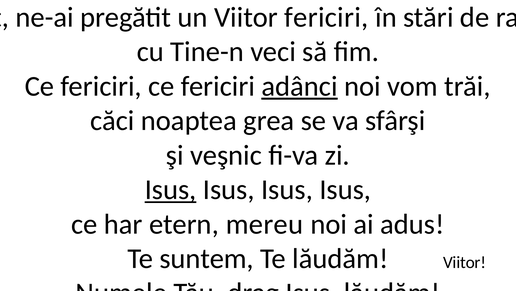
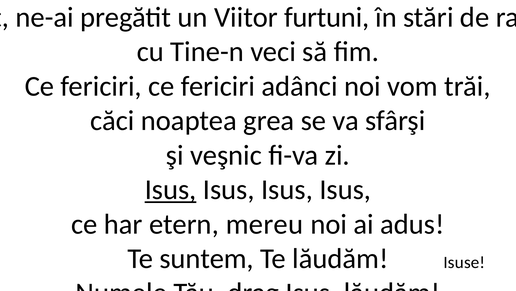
Viitor fericiri: fericiri -> furtuni (327, 17)
adânci underline: present -> none (300, 86)
Viitor: Viitor -> Isuse (464, 262)
